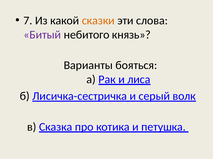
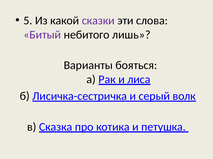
7: 7 -> 5 (28, 21)
сказки colour: orange -> purple (98, 21)
князь: князь -> лишь (131, 35)
